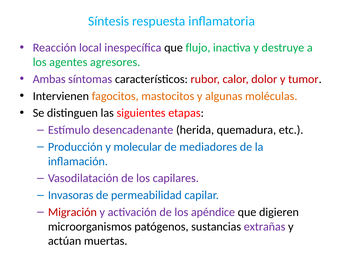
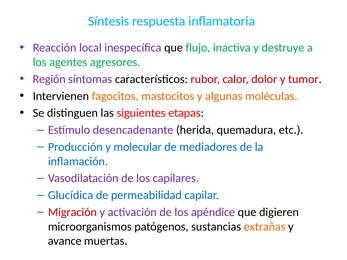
Ambas: Ambas -> Región (49, 79)
Invasoras: Invasoras -> Glucídica (71, 195)
extrañas colour: purple -> orange (265, 227)
actúan: actúan -> avance (65, 241)
